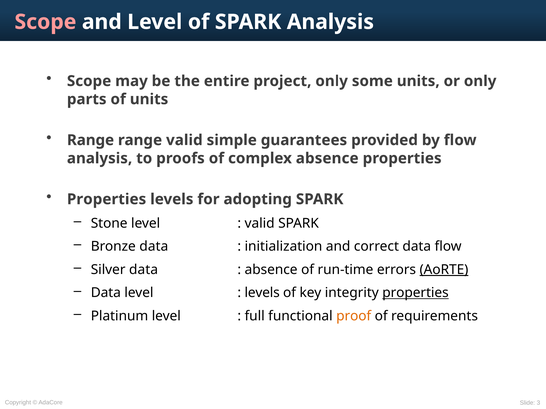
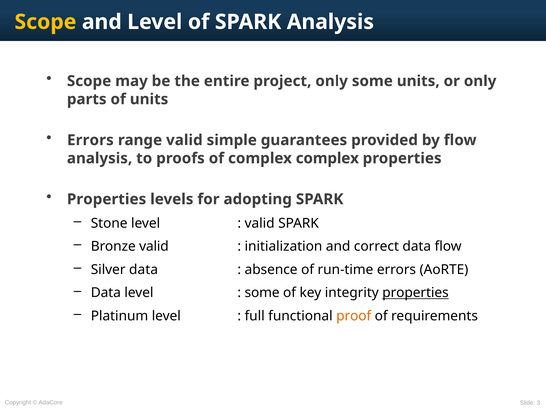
Scope colour: pink -> yellow (45, 22)
Range: Range -> Errors (90, 140)
complex absence: absence -> complex (327, 159)
Bronze data: data -> valid (154, 247)
AoRTE underline: present -> none (444, 270)
levels: levels -> some (262, 293)
